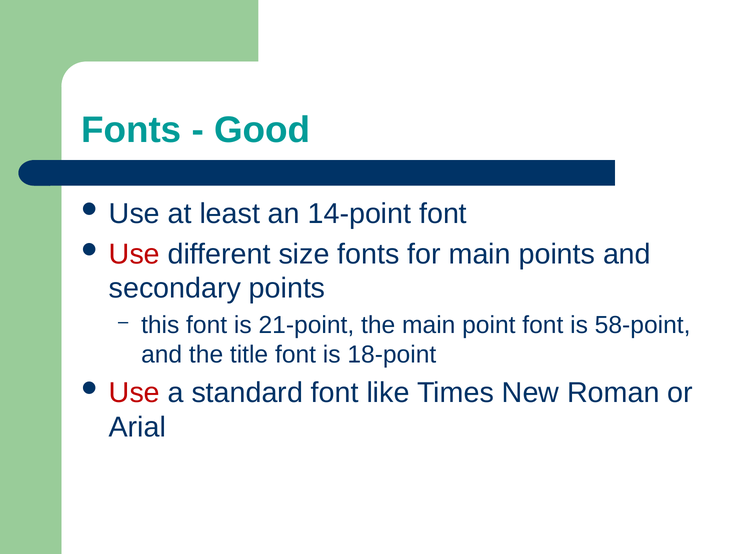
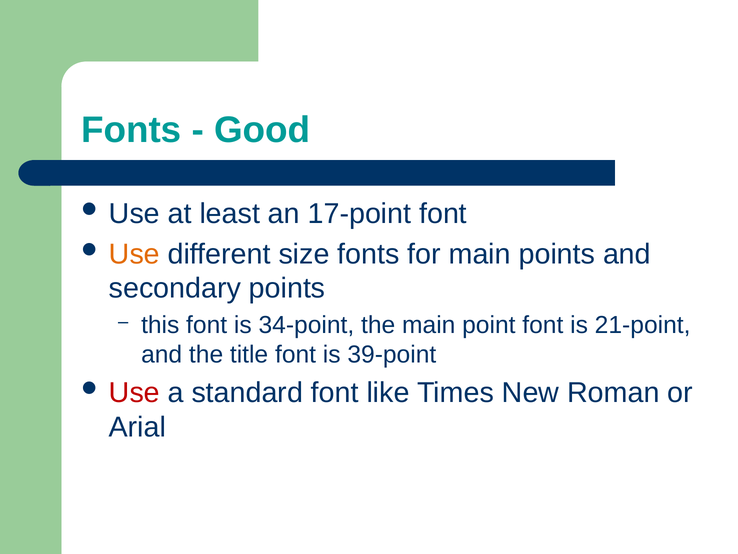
14-point: 14-point -> 17-point (359, 214)
Use colour: red -> orange (134, 254)
21-point: 21-point -> 34-point (306, 325)
58-point: 58-point -> 21-point (643, 325)
18-point: 18-point -> 39-point (392, 354)
